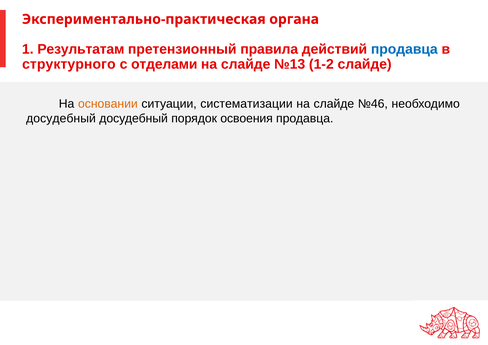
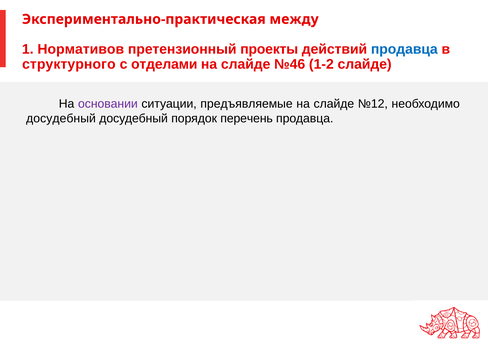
органа: органа -> между (294, 19)
Результатам: Результатам -> Нормативов (81, 49)
правила: правила -> проекты (269, 49)
№13: №13 -> №46 (290, 64)
основании colour: orange -> purple (108, 104)
систематизации: систематизации -> предъявляемые (247, 104)
№46: №46 -> №12 (373, 104)
освоения: освоения -> перечень (247, 118)
